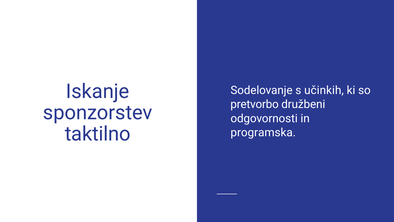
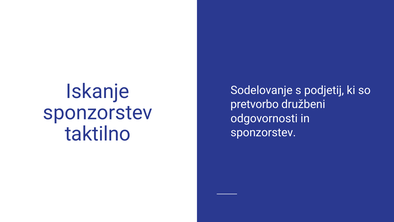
učinkih: učinkih -> podjetij (324, 90)
programska: programska -> sponzorstev (263, 132)
